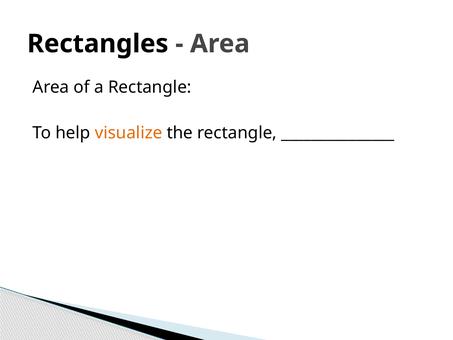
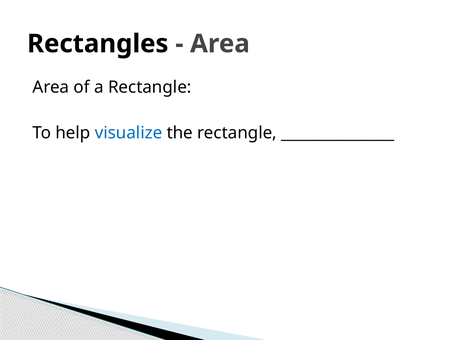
visualize colour: orange -> blue (129, 133)
